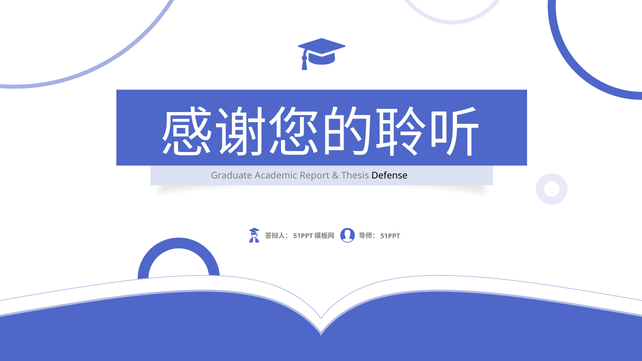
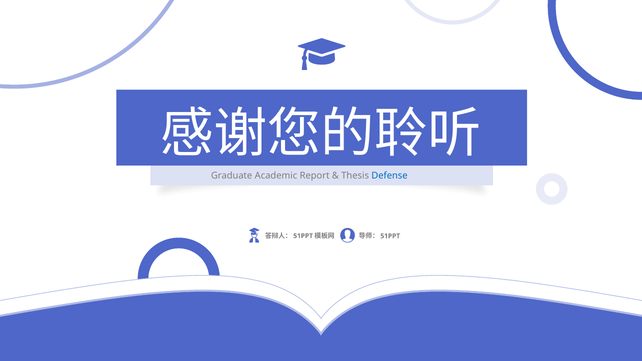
Defense colour: black -> blue (390, 176)
